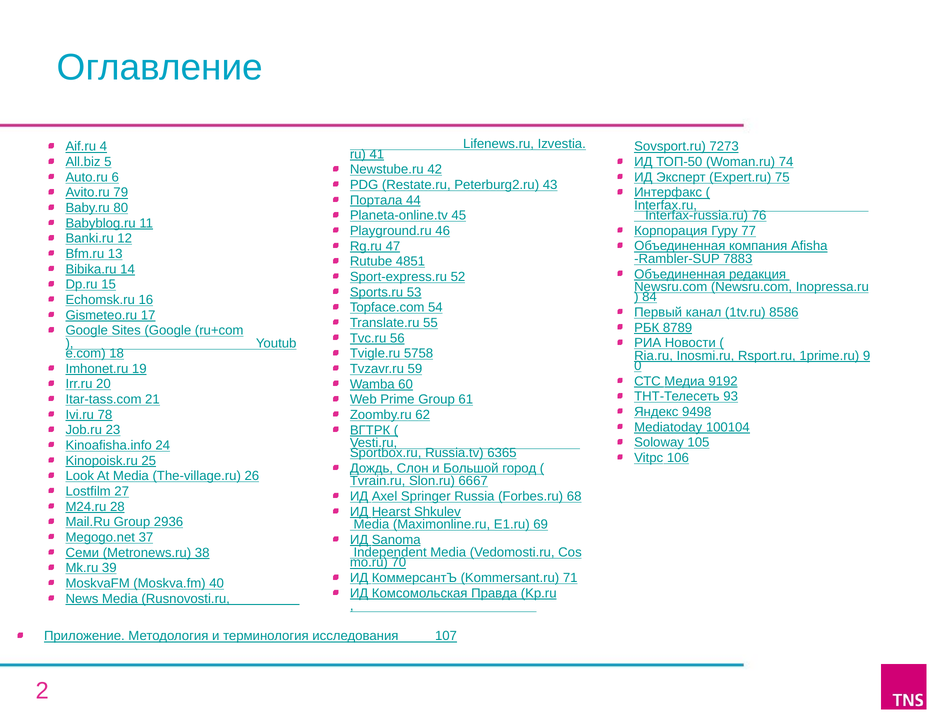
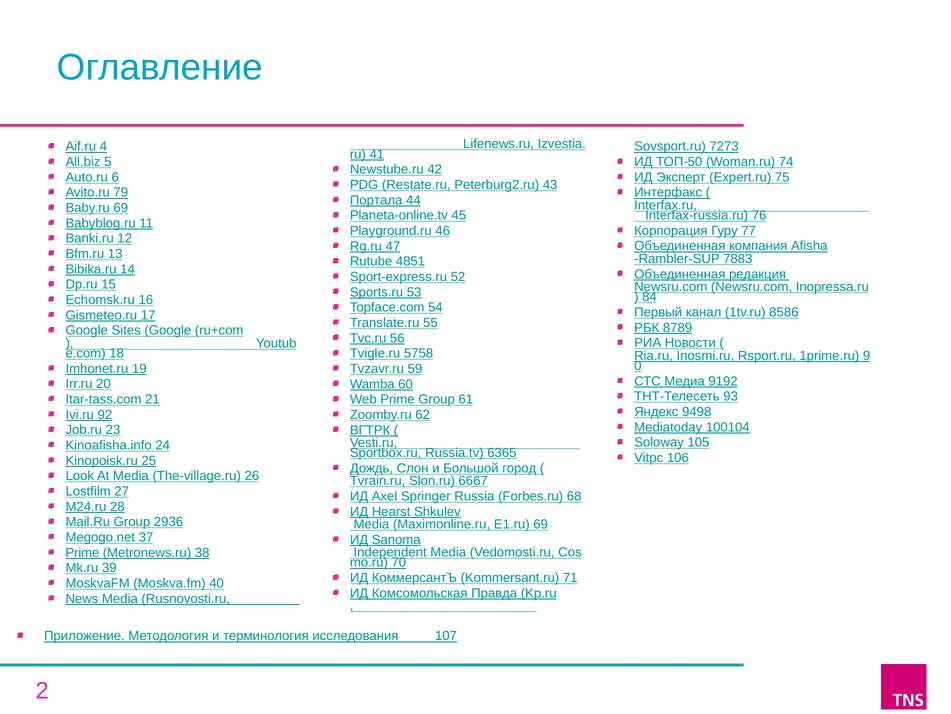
Baby.ru 80: 80 -> 69 (121, 208)
Ivi.ru 78: 78 -> 92 (105, 414)
Семи: Семи -> Prime (82, 552)
